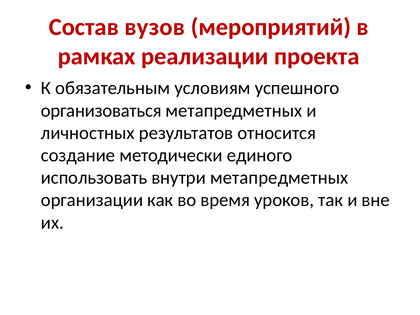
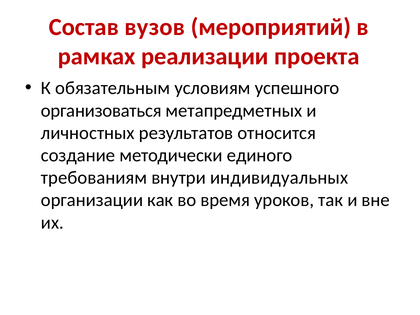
использовать: использовать -> требованиям (94, 178)
внутри метапредметных: метапредметных -> индивидуальных (279, 178)
